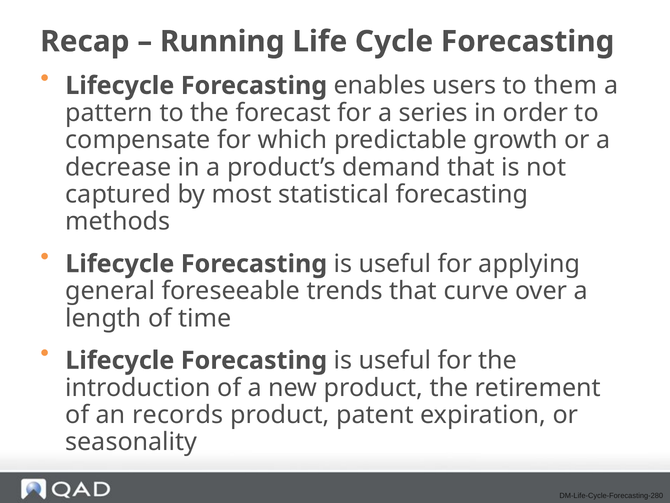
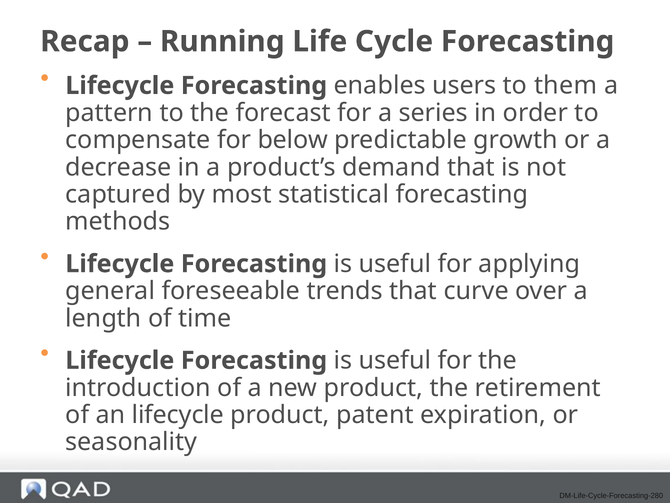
which: which -> below (293, 140)
an records: records -> lifecycle (178, 415)
